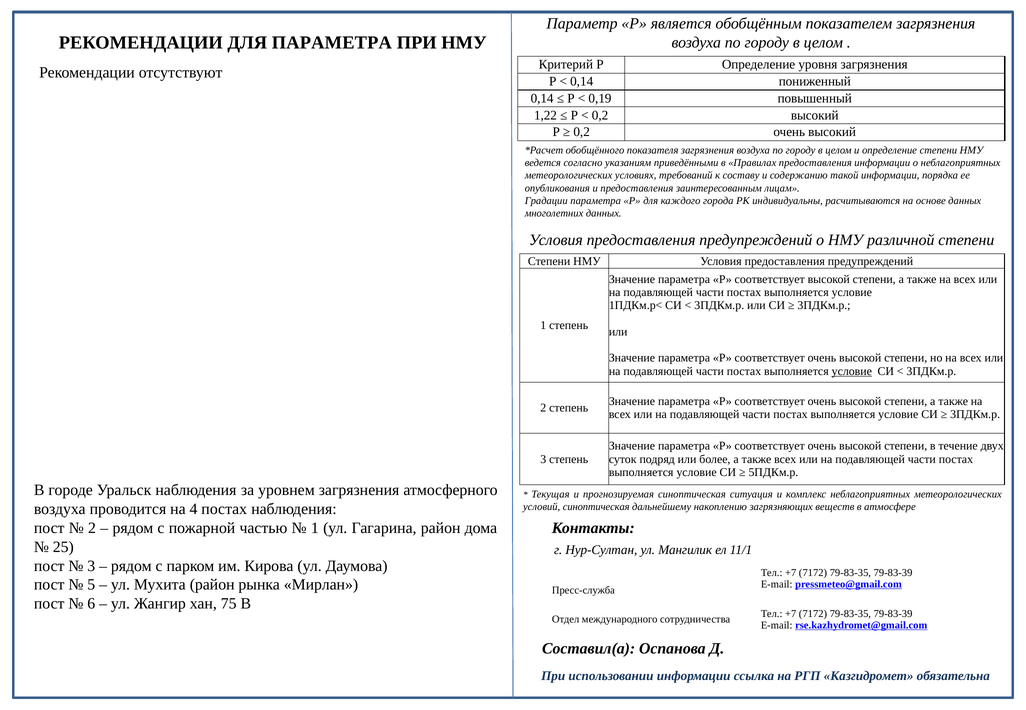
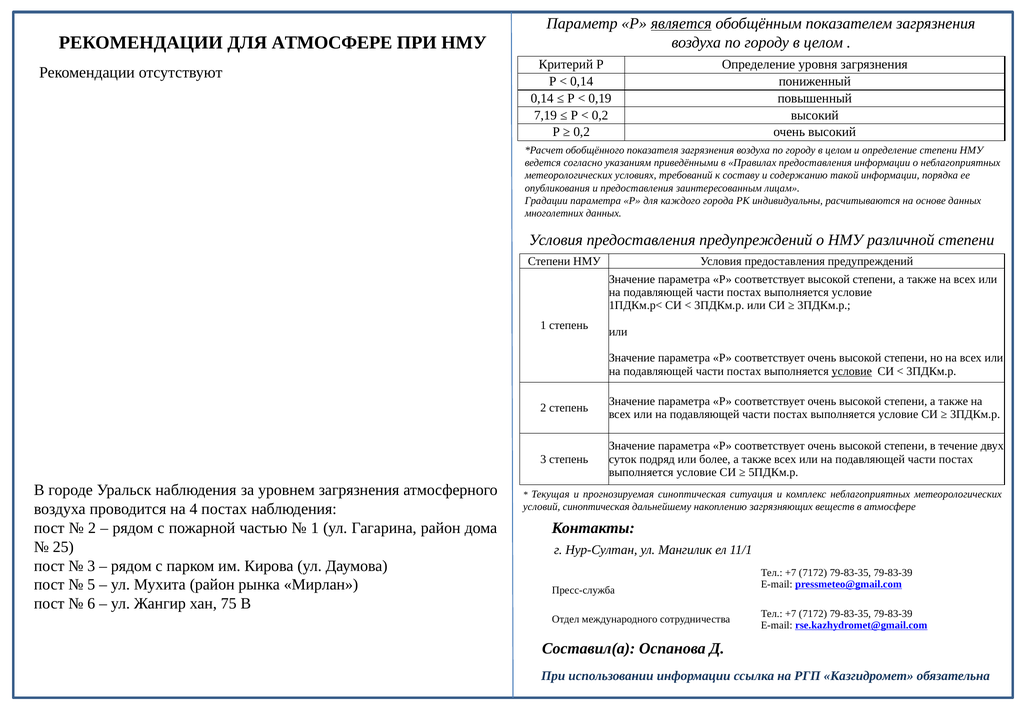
является underline: none -> present (681, 23)
ДЛЯ ПАРАМЕТРА: ПАРАМЕТРА -> АТМОСФЕРЕ (332, 43)
1,22: 1,22 -> 7,19 (545, 115)
